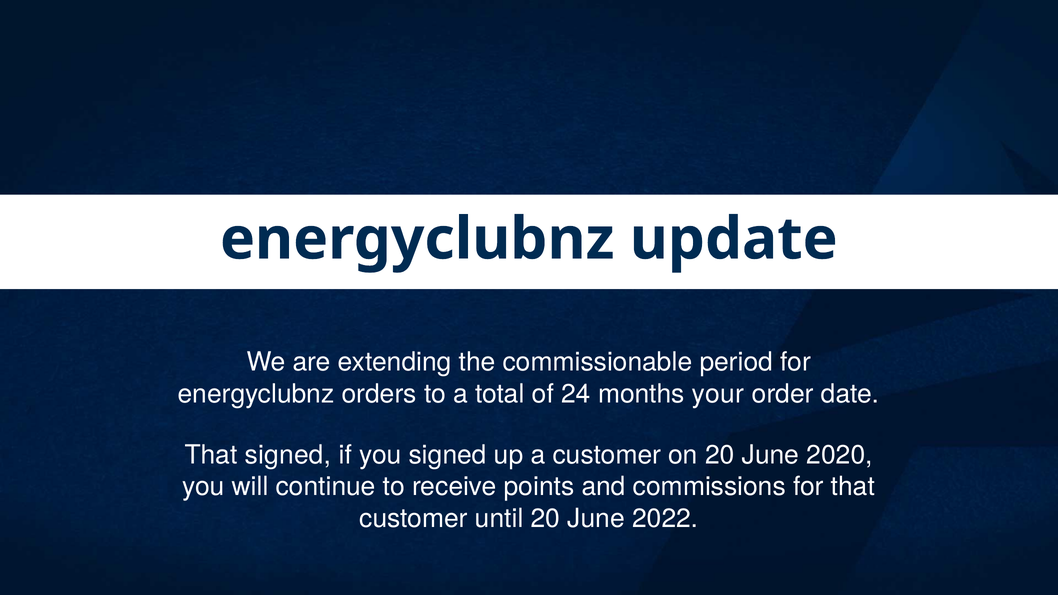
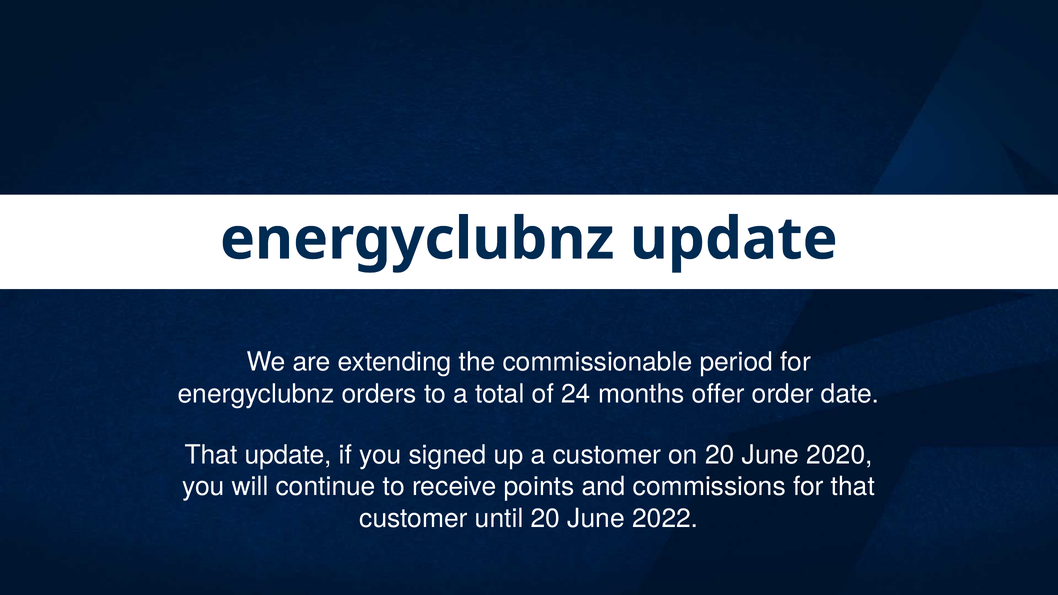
your: your -> offer (718, 394)
That signed: signed -> update (288, 455)
